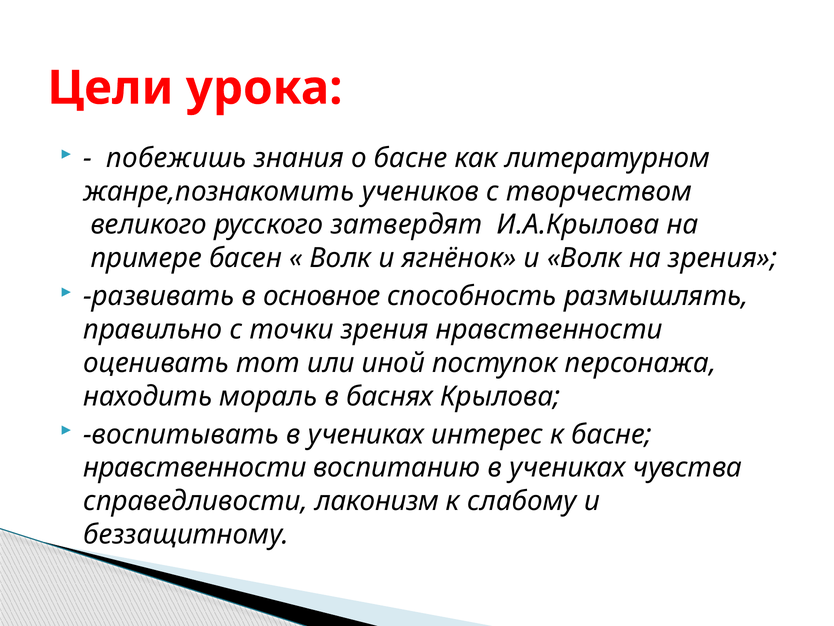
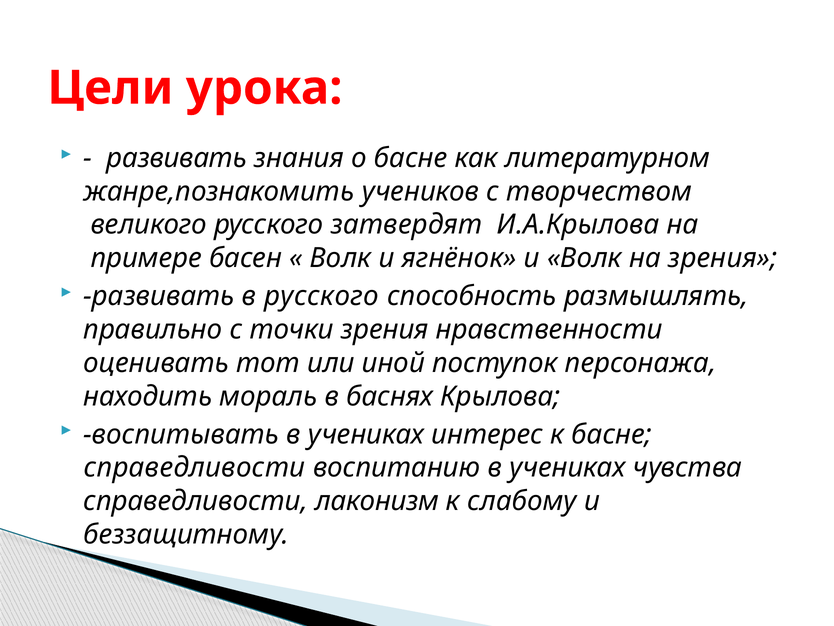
побежишь: побежишь -> развивать (177, 158)
в основное: основное -> русского (322, 296)
нравственности: нравственности -> справедливости (194, 467)
